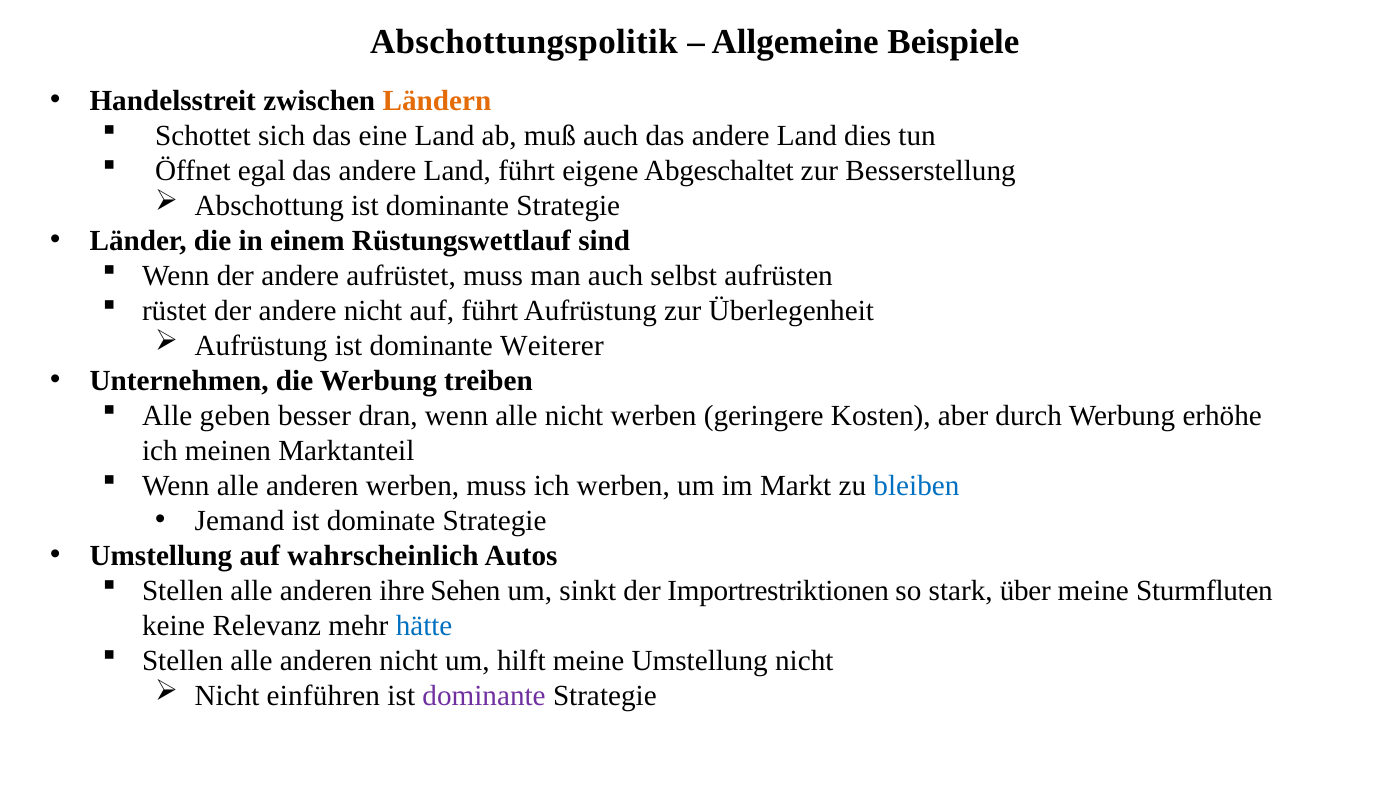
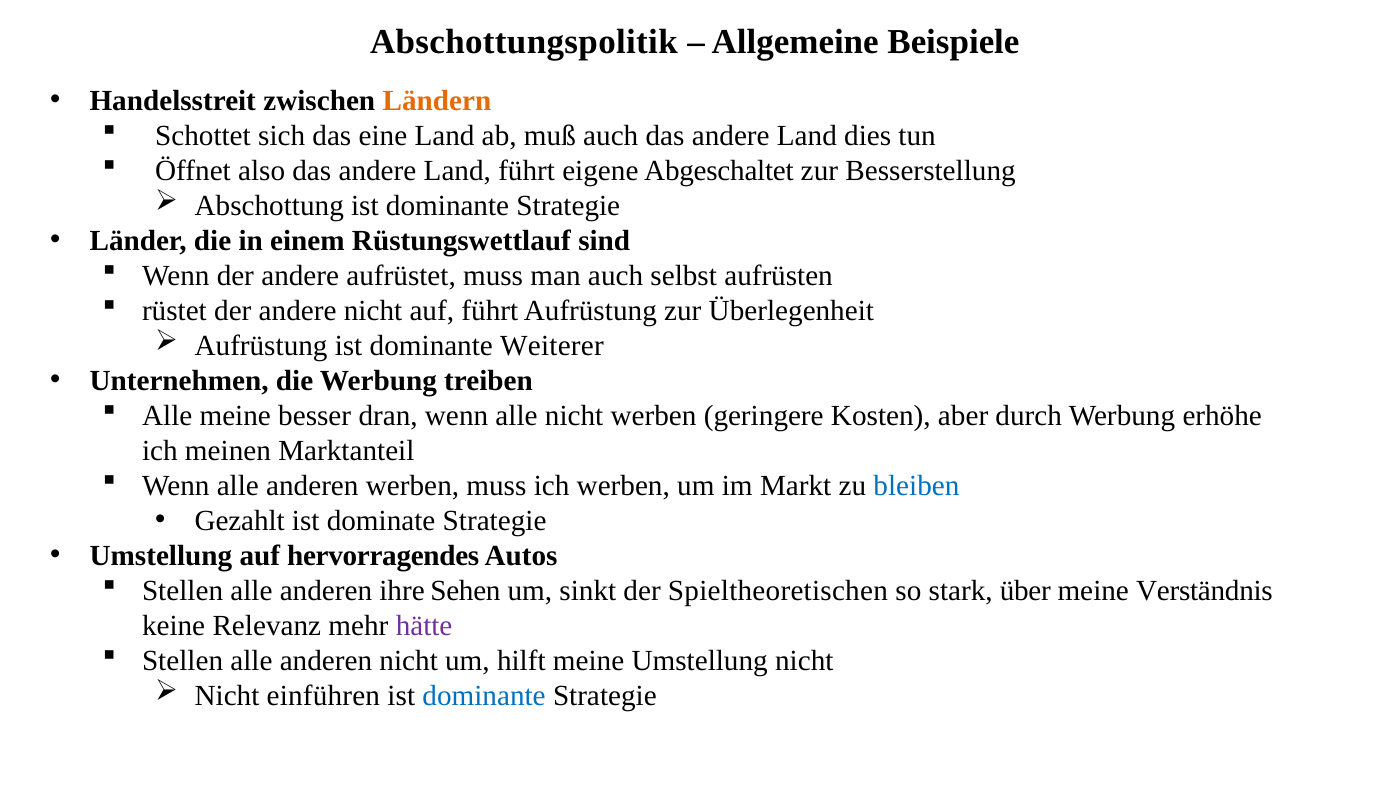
egal: egal -> also (262, 171)
Alle geben: geben -> meine (235, 416)
Jemand: Jemand -> Gezahlt (240, 521)
wahrscheinlich: wahrscheinlich -> hervorragendes (383, 556)
Importrestriktionen: Importrestriktionen -> Spieltheoretischen (778, 591)
Sturmfluten: Sturmfluten -> Verständnis (1204, 591)
hätte colour: blue -> purple (424, 626)
dominante colour: purple -> blue (484, 696)
